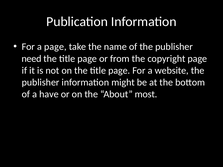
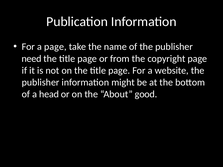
have: have -> head (49, 94)
most: most -> good (146, 94)
